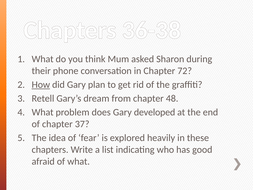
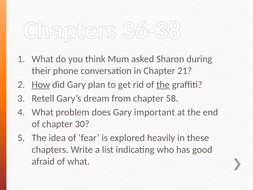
72: 72 -> 21 (185, 71)
the underline: none -> present (163, 85)
48: 48 -> 58 (172, 98)
developed: developed -> important (154, 112)
37: 37 -> 30 (82, 124)
